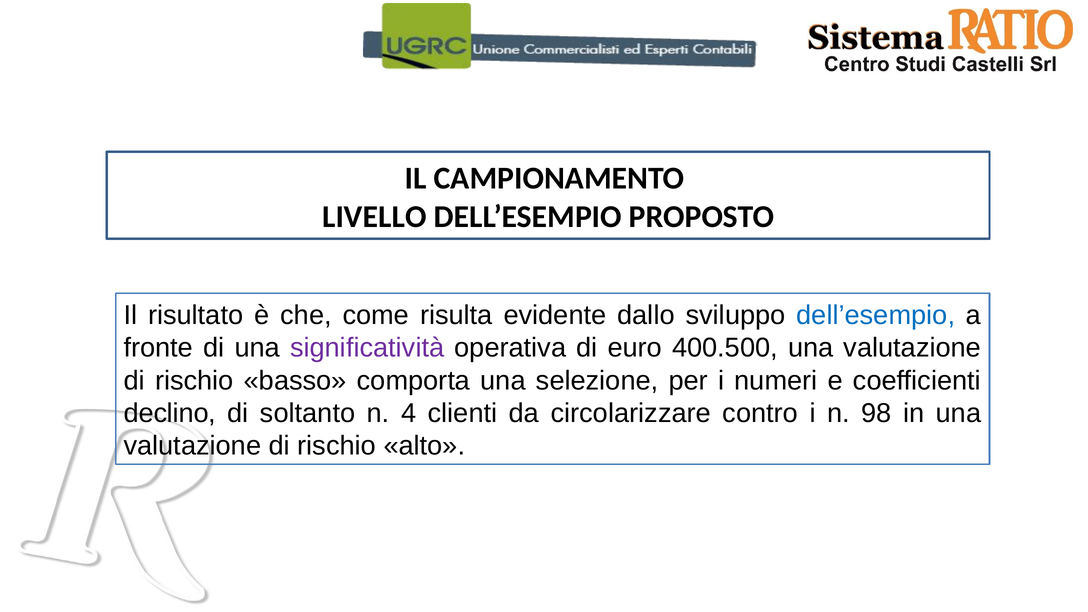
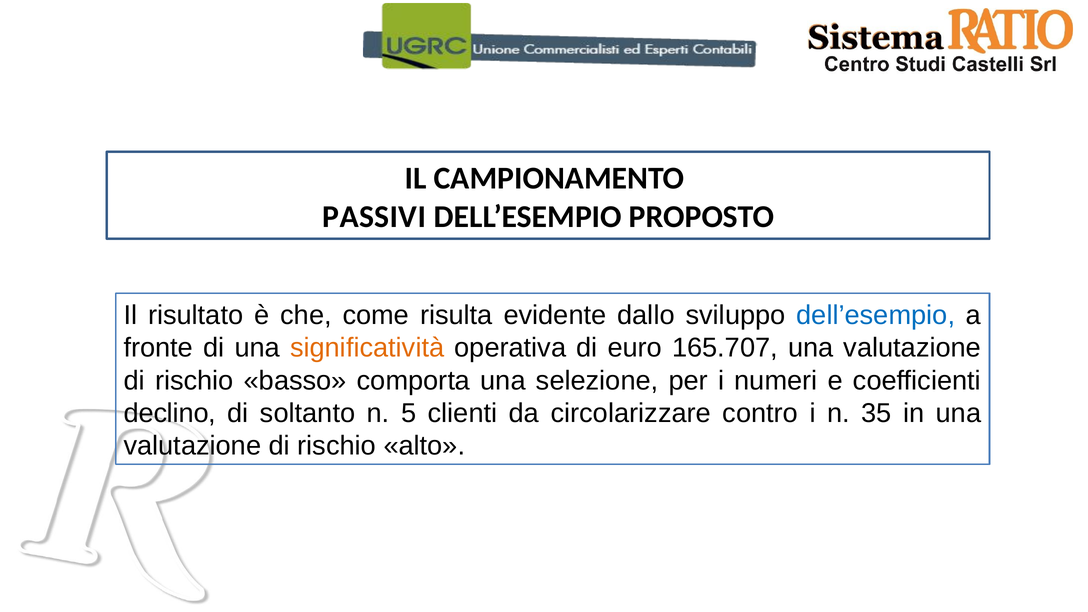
LIVELLO: LIVELLO -> PASSIVI (374, 217)
significatività colour: purple -> orange (367, 348)
400.500: 400.500 -> 165.707 (725, 348)
4: 4 -> 5 (409, 413)
98: 98 -> 35 (876, 413)
